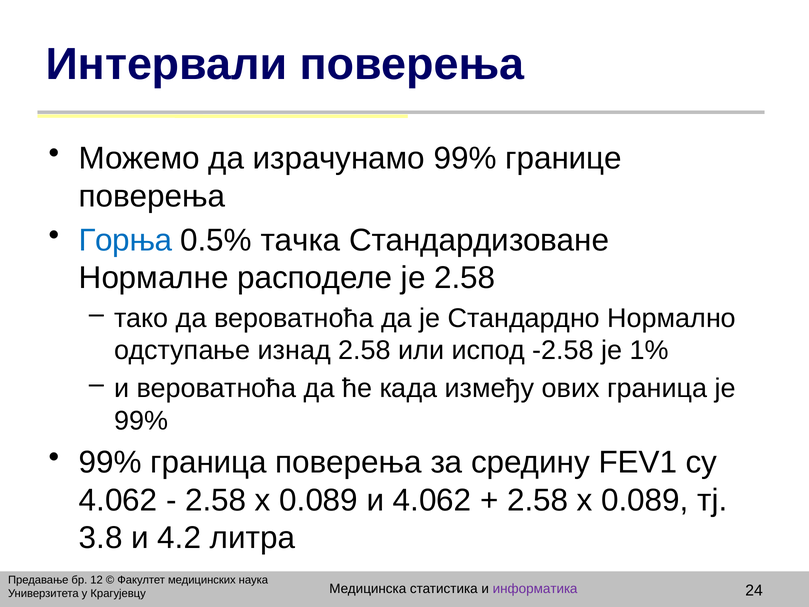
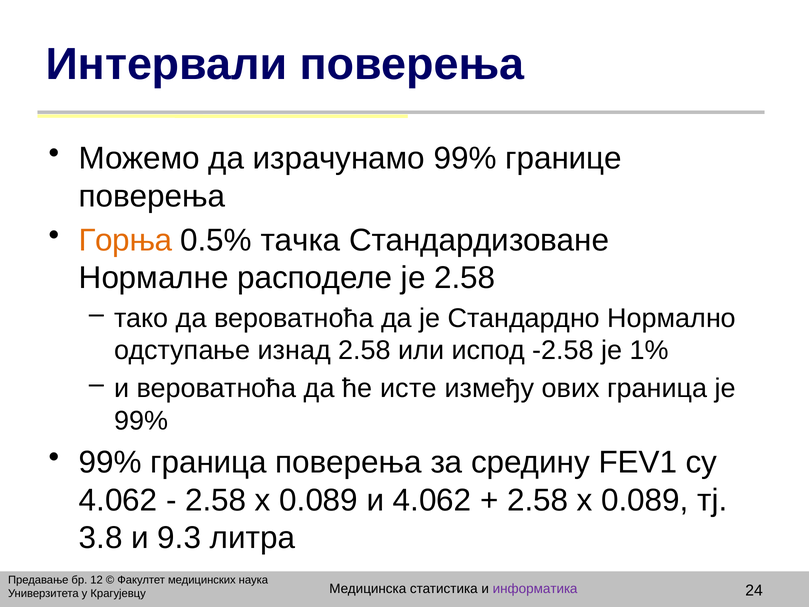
Горња colour: blue -> orange (125, 240)
када: када -> исте (408, 388)
4.2: 4.2 -> 9.3 (179, 538)
